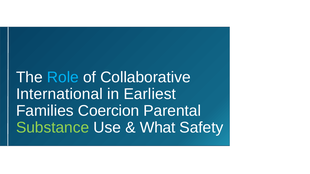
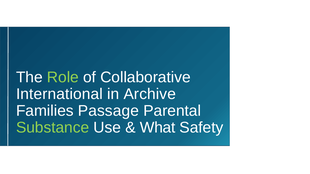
Role colour: light blue -> light green (63, 78)
Earliest: Earliest -> Archive (150, 94)
Coercion: Coercion -> Passage (108, 111)
